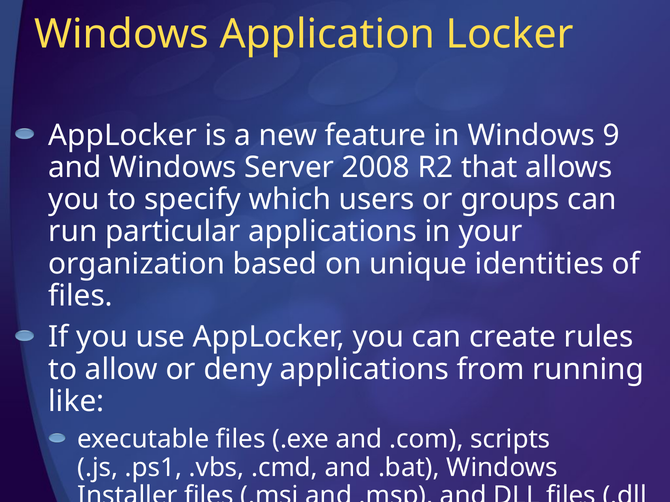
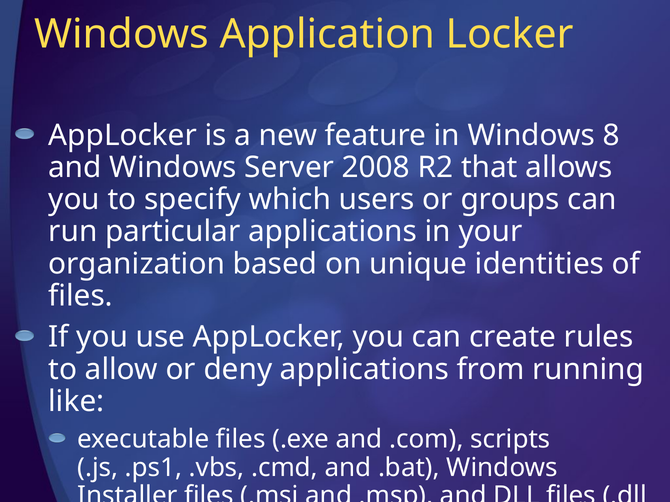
9: 9 -> 8 (611, 135)
